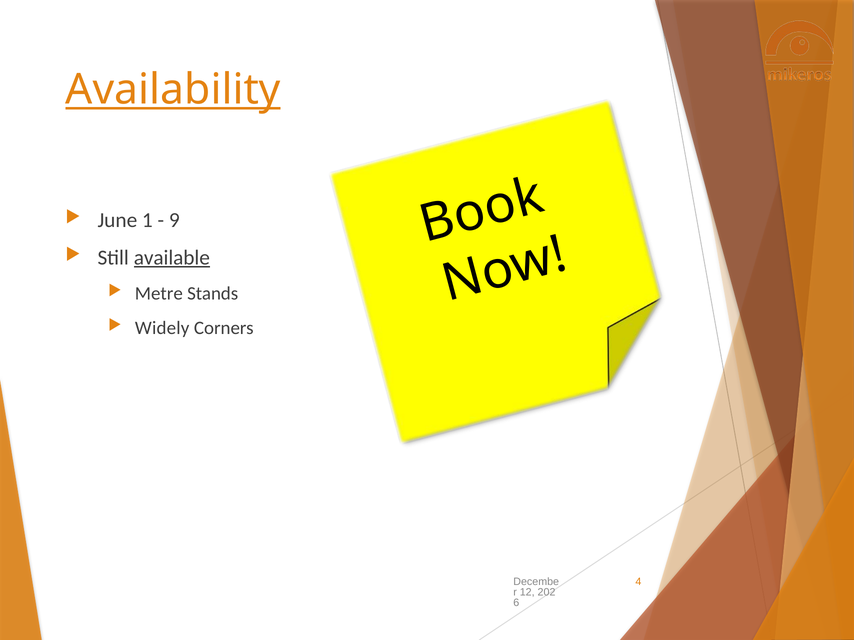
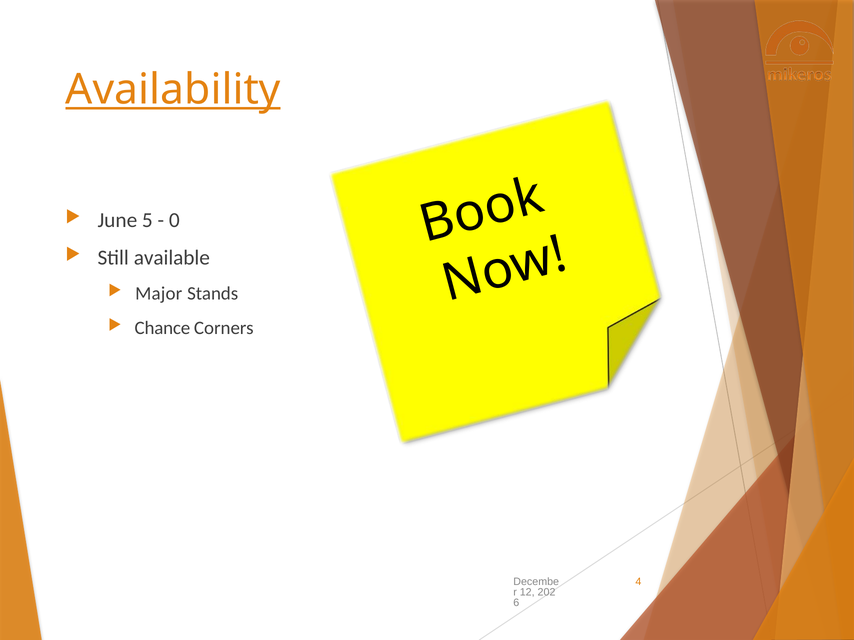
1: 1 -> 5 (147, 220)
9: 9 -> 0 (174, 220)
available underline: present -> none (172, 258)
Metre: Metre -> Major (159, 294)
Widely: Widely -> Chance (162, 328)
